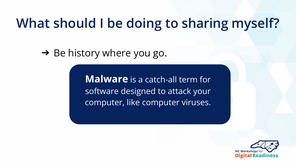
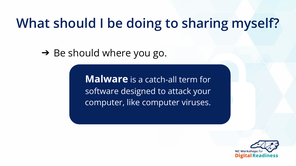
Be history: history -> should (84, 53)
